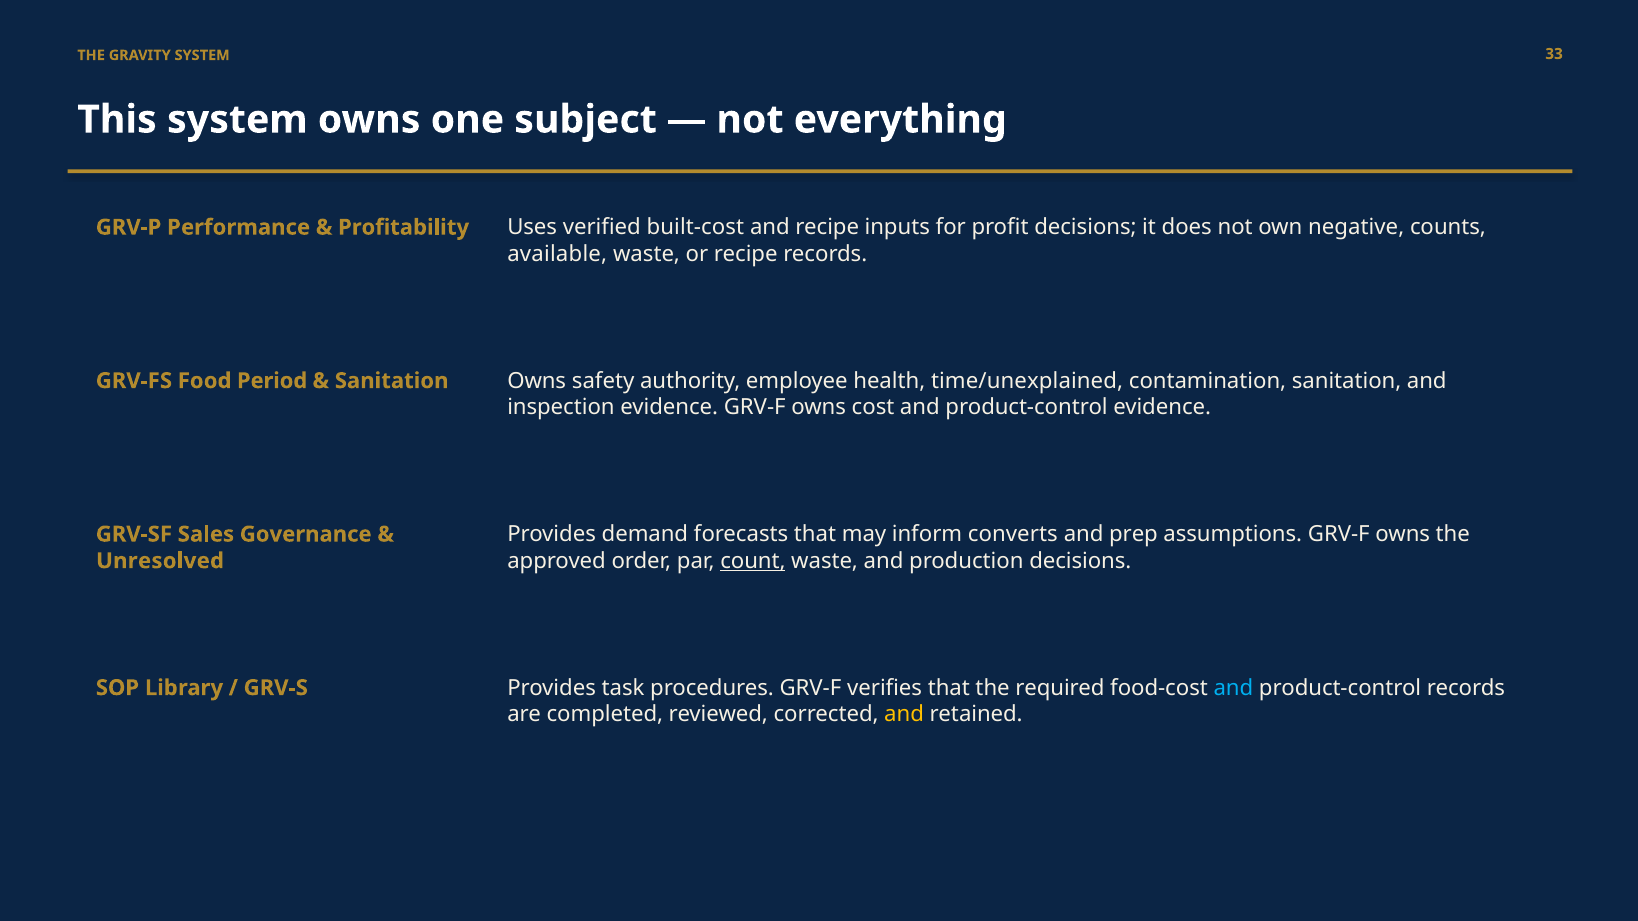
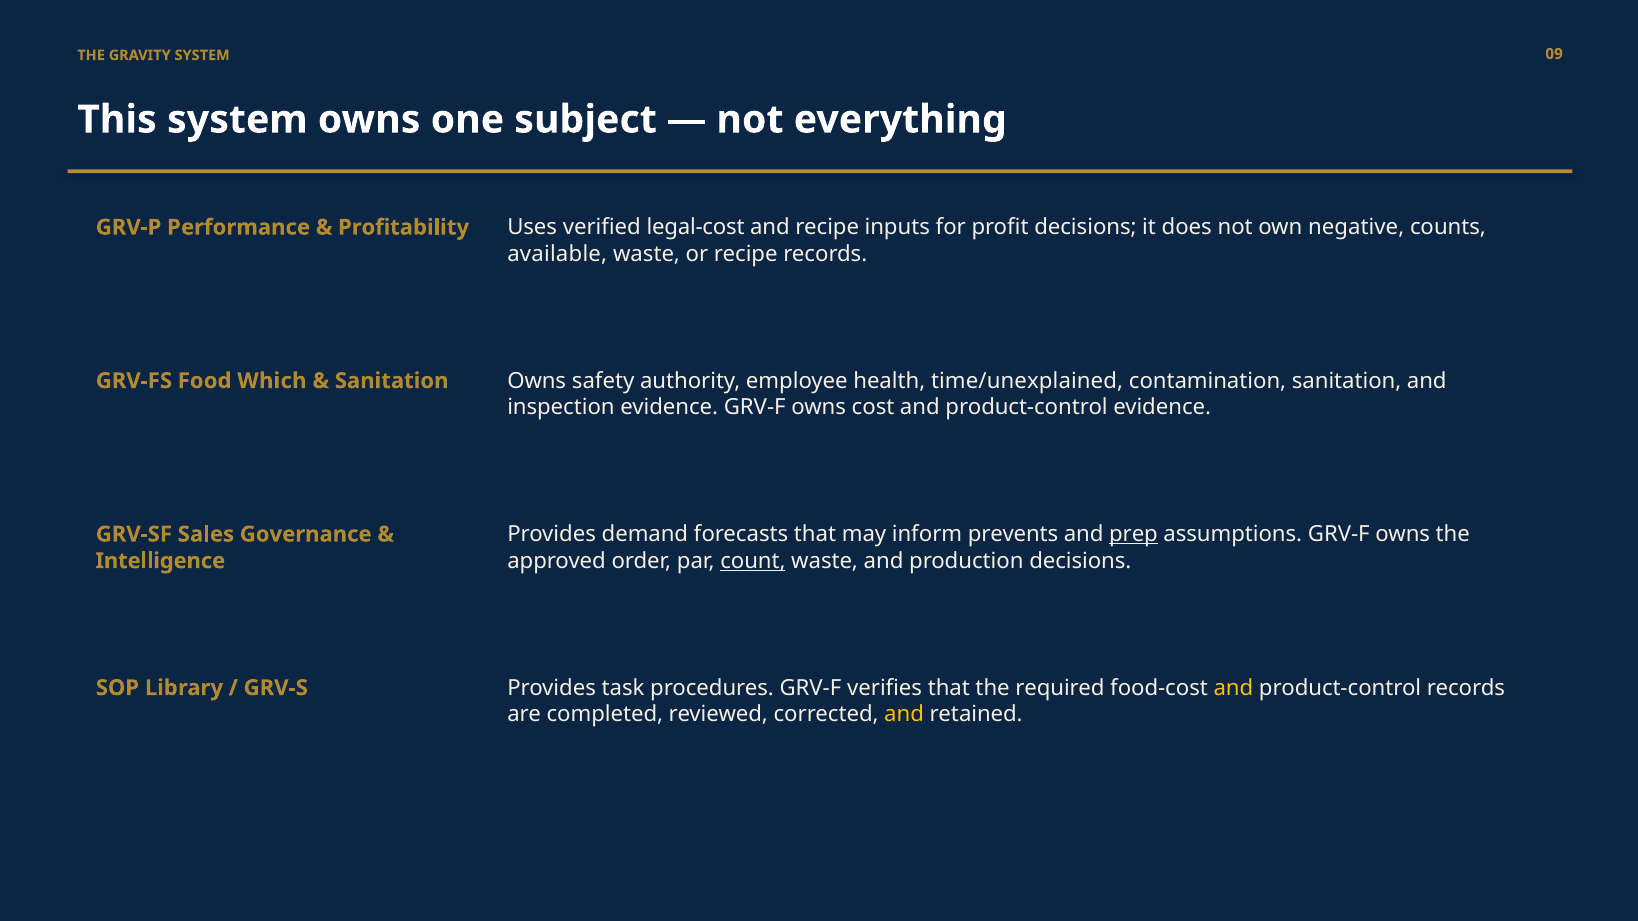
33: 33 -> 09 (1554, 54)
built-cost: built-cost -> legal-cost (696, 227)
Period: Period -> Which (272, 381)
converts: converts -> prevents (1013, 534)
prep underline: none -> present (1134, 534)
Unresolved: Unresolved -> Intelligence (160, 561)
and colour: light blue -> yellow (1233, 688)
